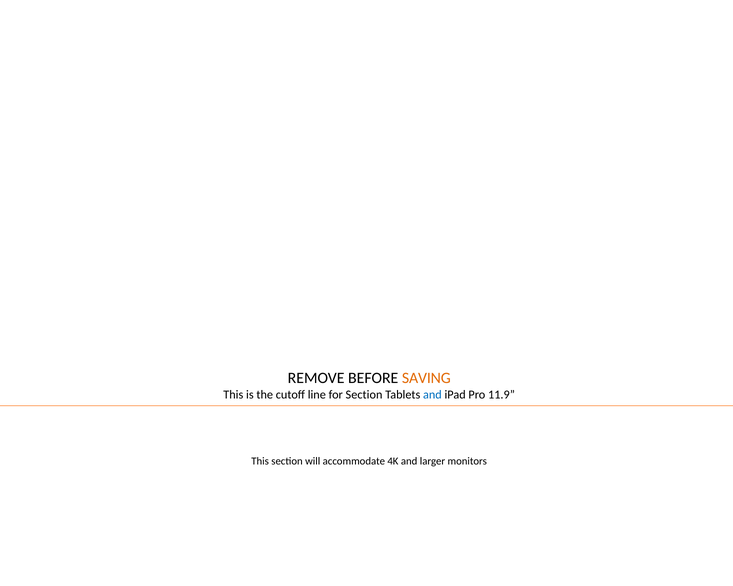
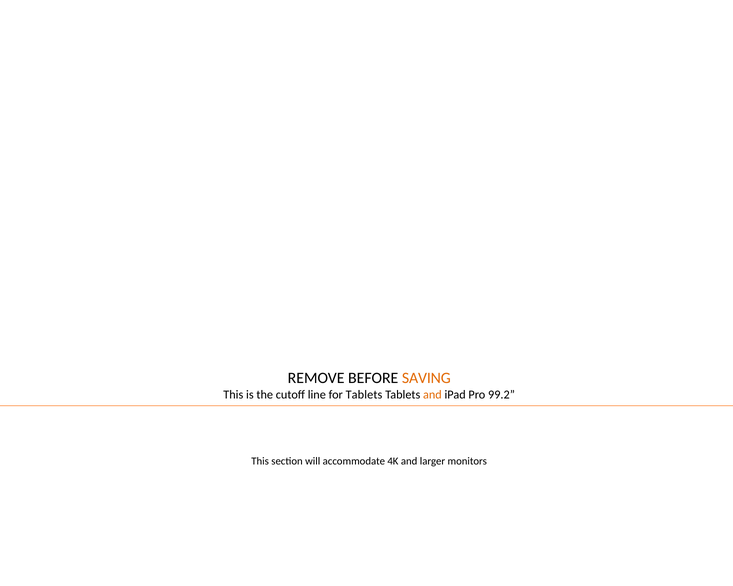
for Section: Section -> Tablets (364, 395)
and colour: blue -> orange (432, 395)
11.9: 11.9 -> 99.2 (501, 395)
